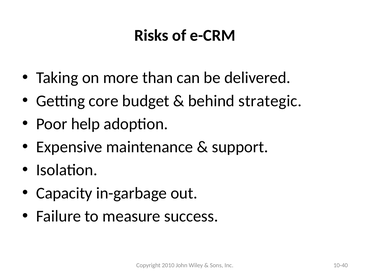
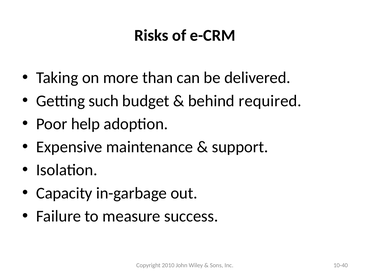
core: core -> such (104, 101)
strategic: strategic -> required (270, 101)
